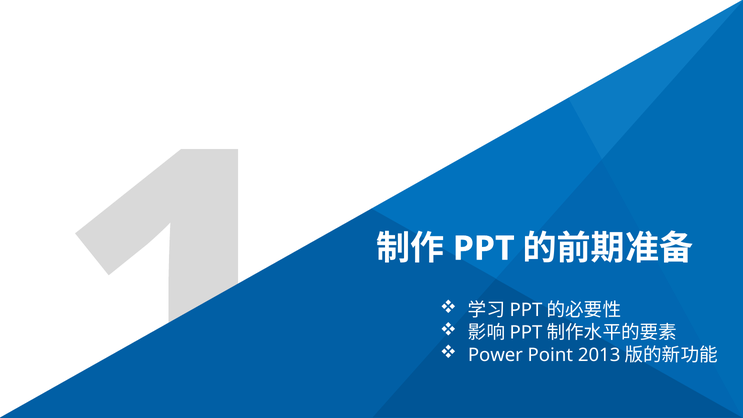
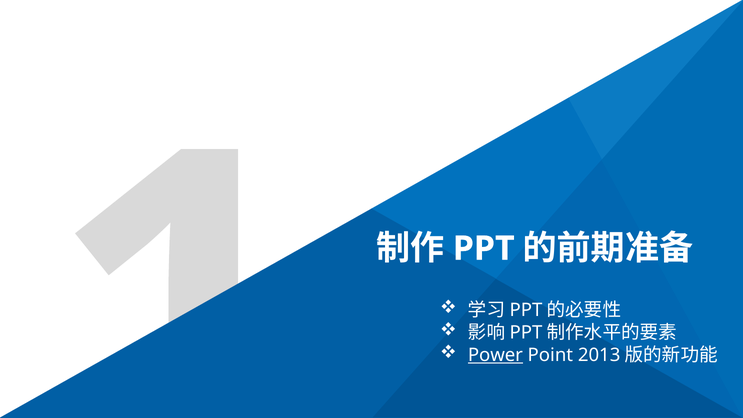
Power underline: none -> present (495, 355)
